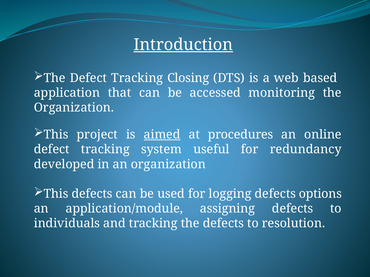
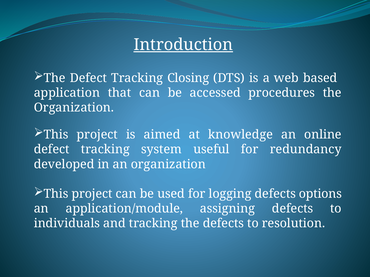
monitoring: monitoring -> procedures (282, 93)
aimed underline: present -> none (162, 135)
procedures: procedures -> knowledge (240, 135)
defects: defects -> project (92, 194)
